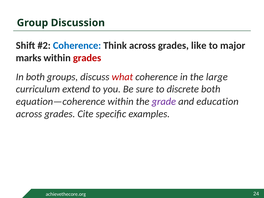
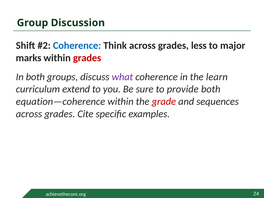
like: like -> less (199, 46)
what colour: red -> purple (122, 77)
large: large -> learn (217, 77)
discrete: discrete -> provide (183, 89)
grade colour: purple -> red (164, 102)
education: education -> sequences (218, 102)
